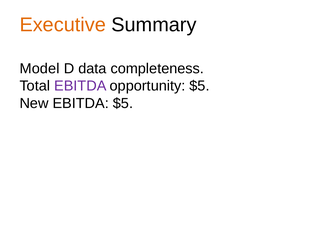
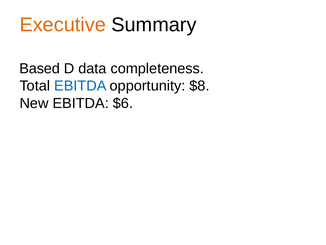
Model: Model -> Based (40, 68)
EBITDA colour: purple -> blue (80, 86)
opportunity $5: $5 -> $8 (199, 86)
EBITDA $5: $5 -> $6 (123, 103)
